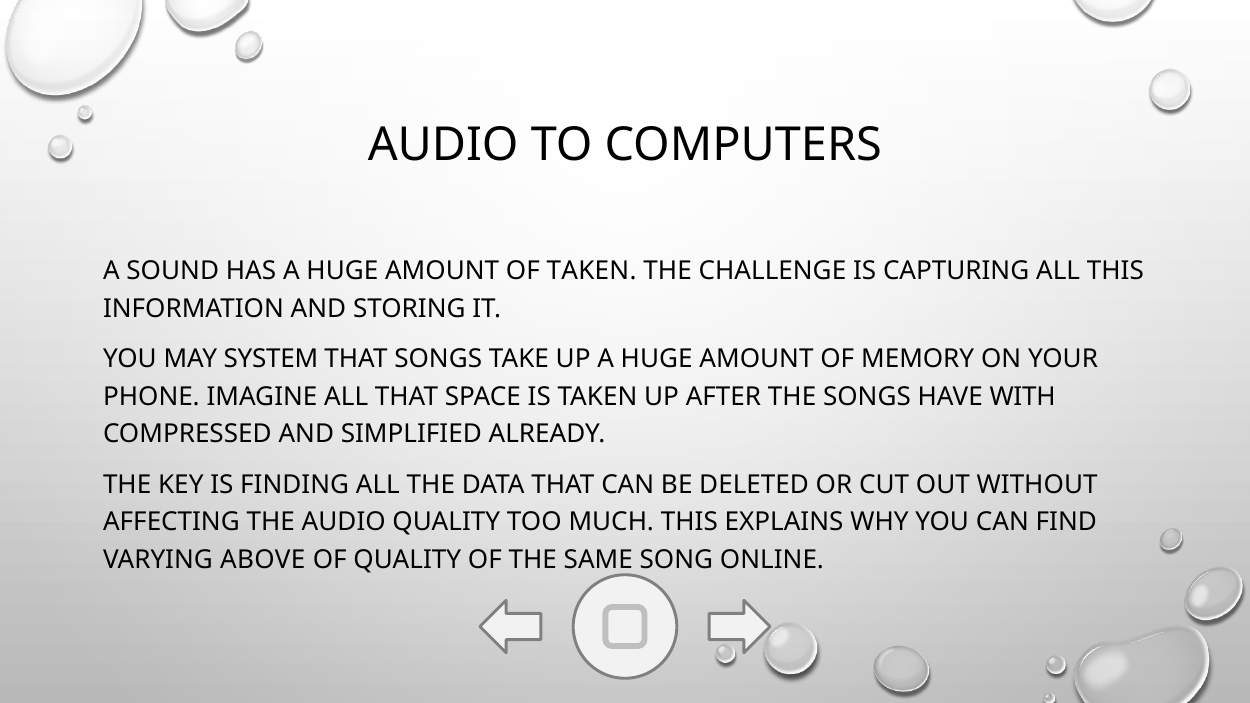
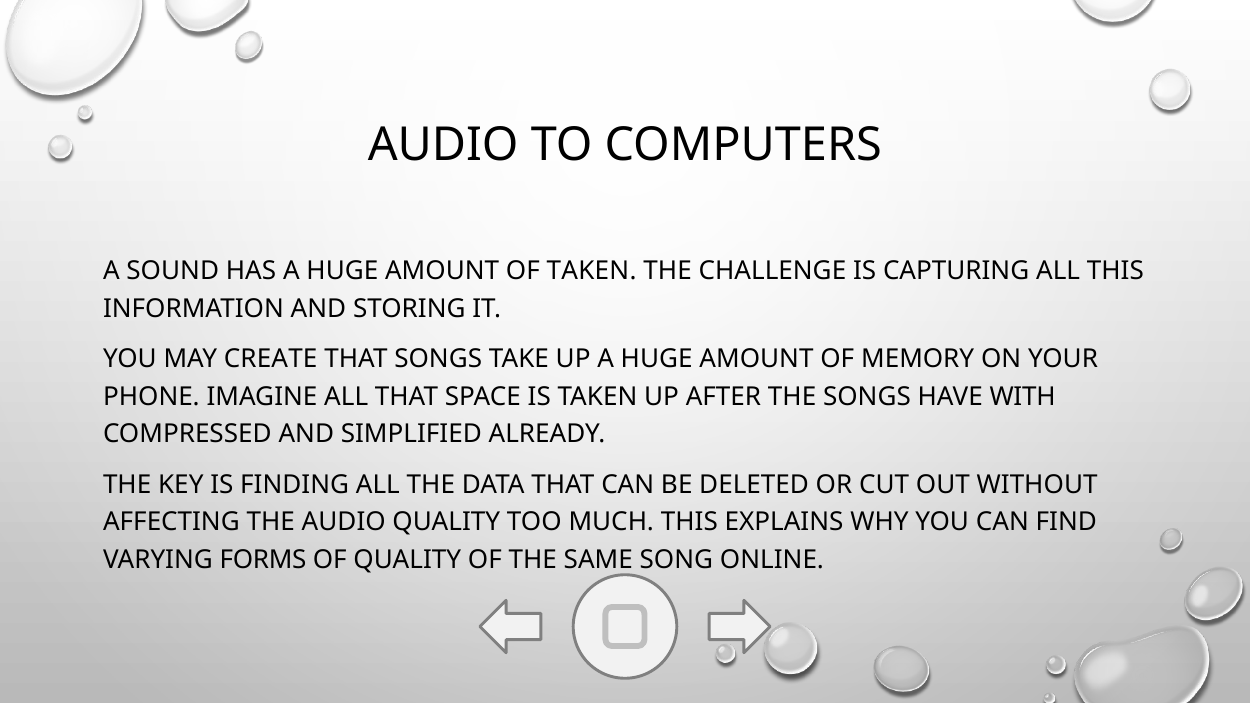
SYSTEM: SYSTEM -> CREATE (271, 359)
ABOVE: ABOVE -> FORMS (263, 560)
